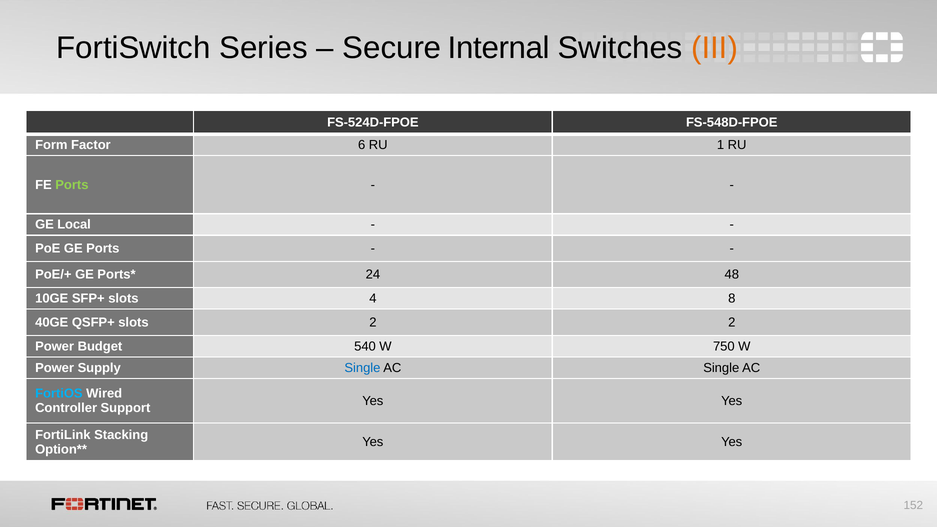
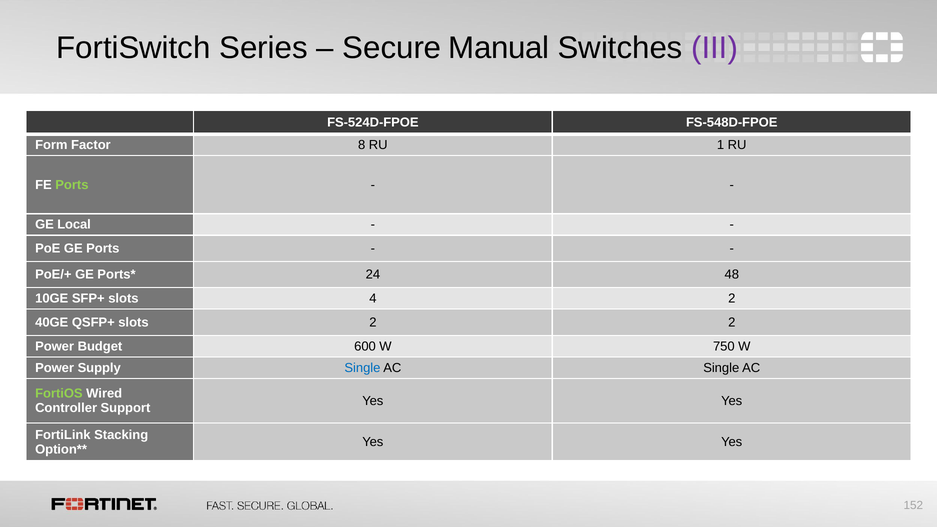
Internal: Internal -> Manual (499, 48)
III colour: orange -> purple (715, 48)
6: 6 -> 8 (362, 145)
4 8: 8 -> 2 (732, 299)
540: 540 -> 600 (365, 346)
FortiOS colour: light blue -> light green (59, 394)
